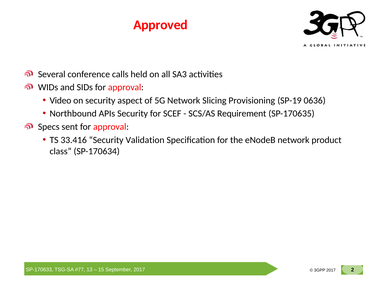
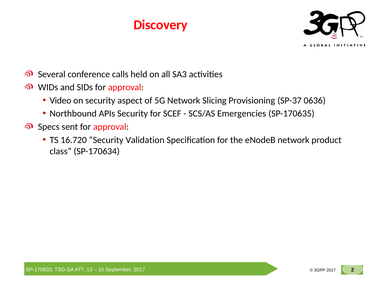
Approved: Approved -> Discovery (160, 25)
SP-19: SP-19 -> SP-37 (290, 100)
Requirement: Requirement -> Emergencies (242, 114)
33.416: 33.416 -> 16.720 (74, 140)
